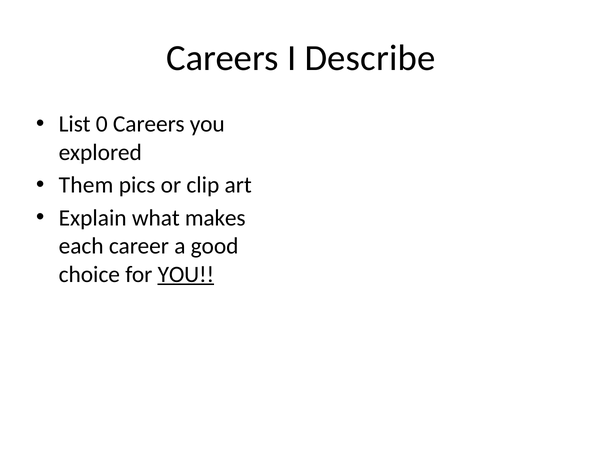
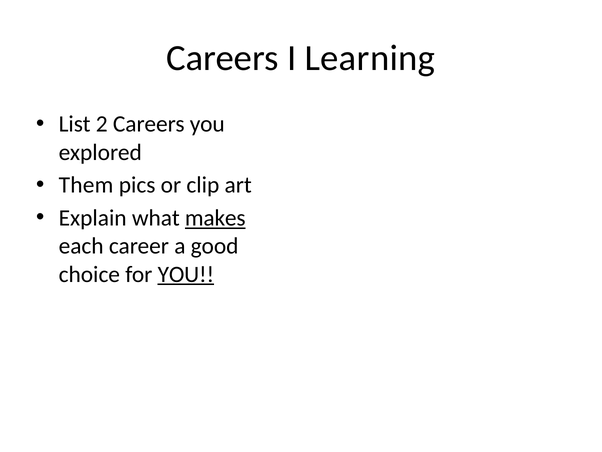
Describe: Describe -> Learning (370, 58)
0: 0 -> 2 (102, 124)
makes underline: none -> present (215, 218)
